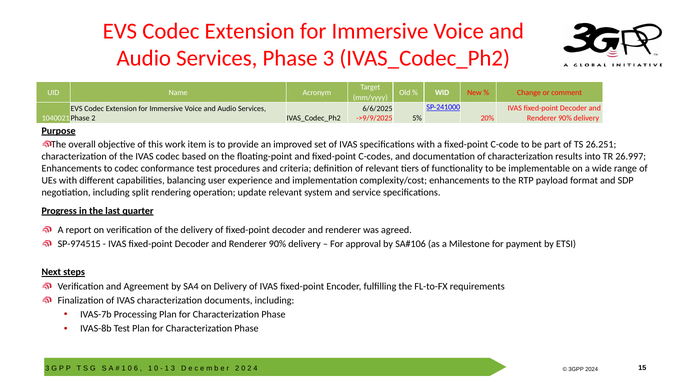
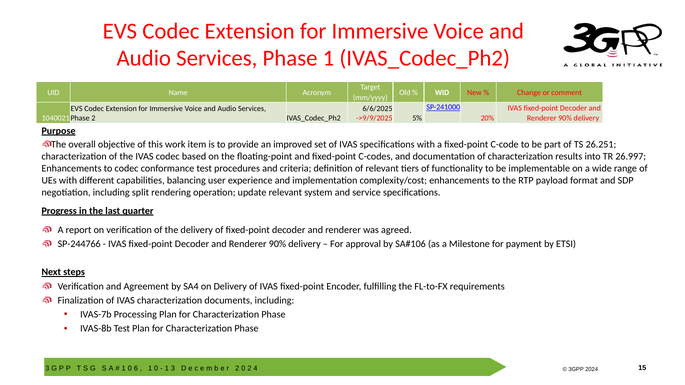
Phase 3: 3 -> 1 (329, 58)
SP-974515: SP-974515 -> SP-244766 (79, 244)
